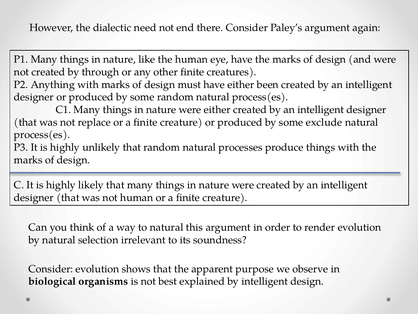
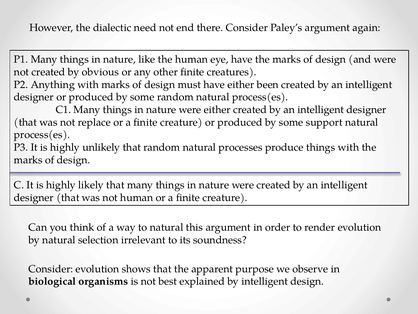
through: through -> obvious (100, 72)
exclude: exclude -> support (324, 122)
